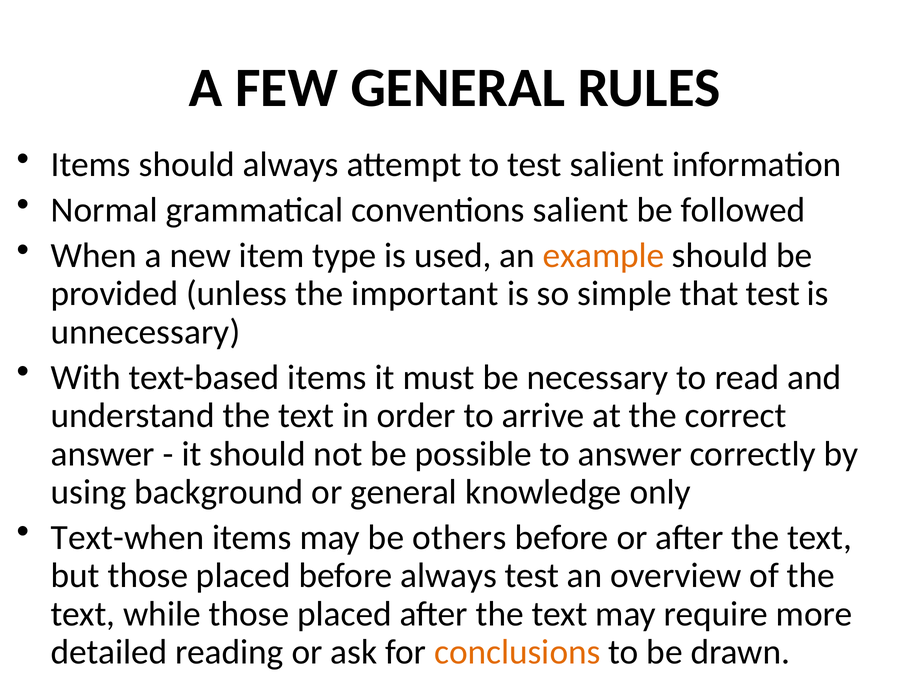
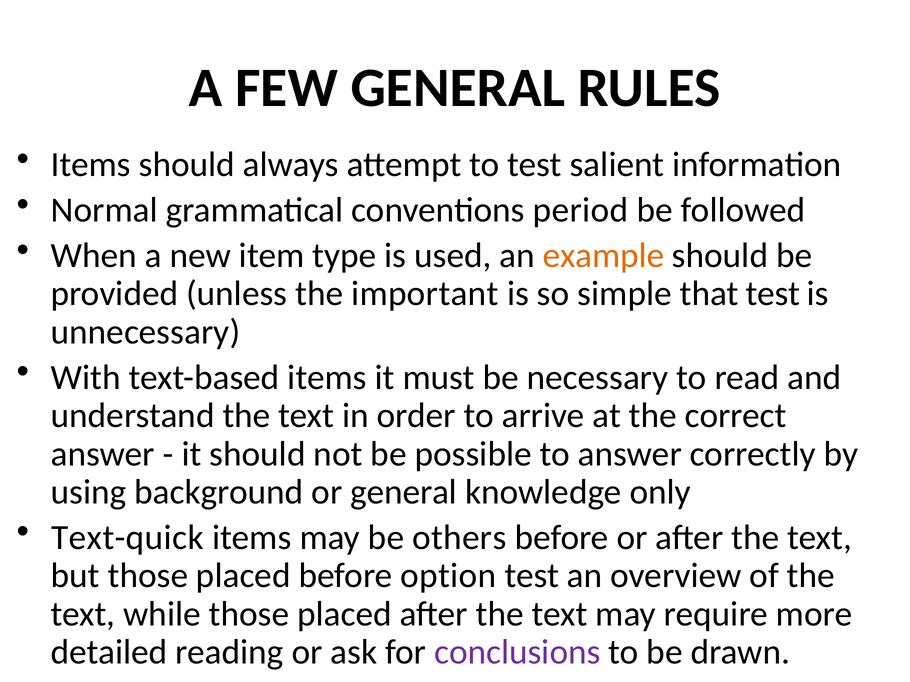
conventions salient: salient -> period (581, 210)
Text-when: Text-when -> Text-quick (127, 538)
before always: always -> option (448, 576)
conclusions colour: orange -> purple (517, 653)
